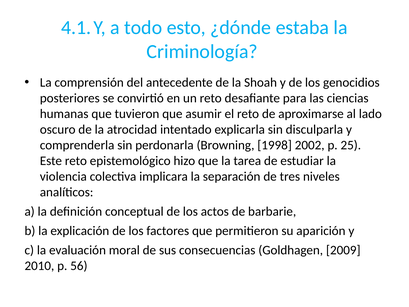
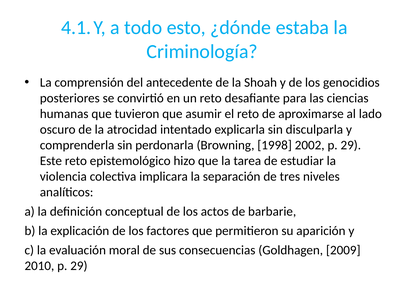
2002 p 25: 25 -> 29 (351, 145)
2010 p 56: 56 -> 29 (79, 266)
